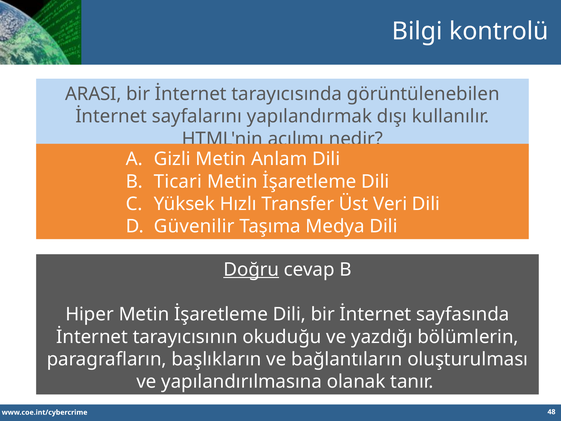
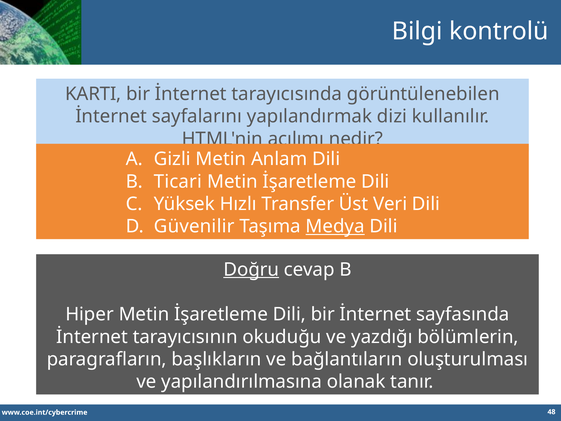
ARASI: ARASI -> KARTI (93, 94)
dışı: dışı -> dizi (392, 116)
Medya underline: none -> present (335, 226)
